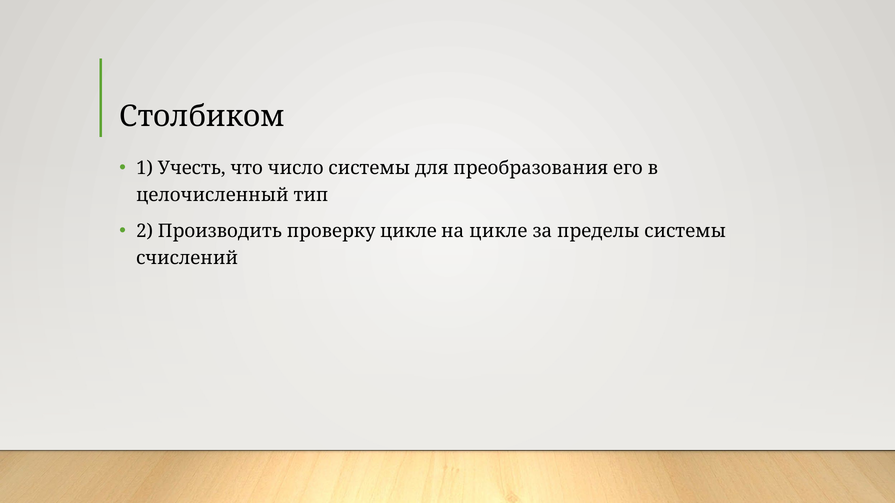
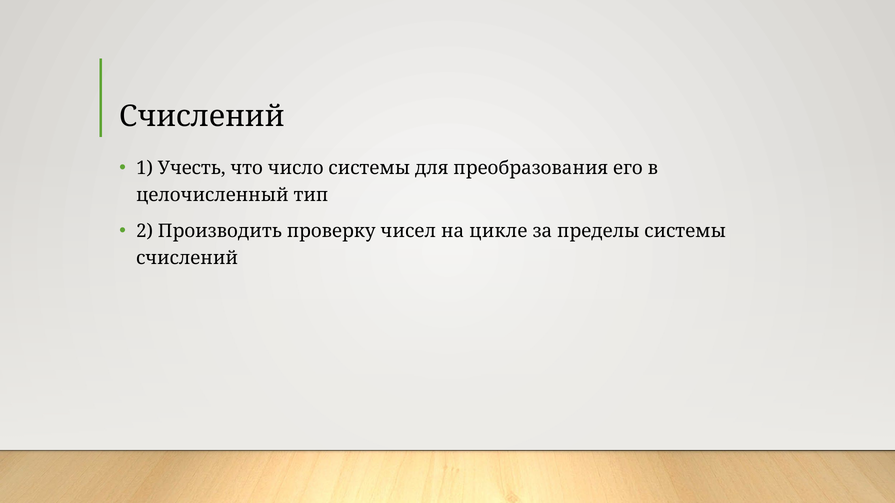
Столбиком: Столбиком -> Счислений (202, 116)
проверку цикле: цикле -> чисел (408, 231)
